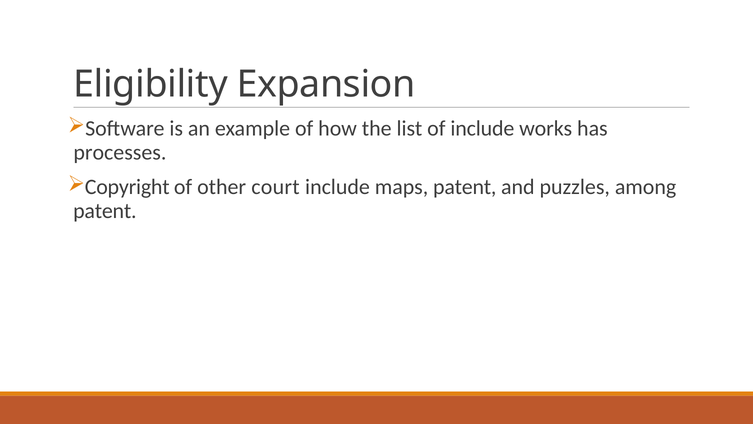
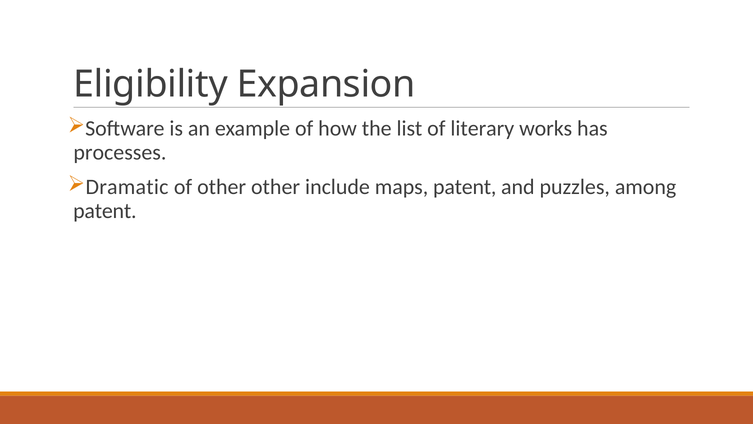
of include: include -> literary (482, 129)
Copyright: Copyright -> Dramatic (127, 187)
other court: court -> other (276, 187)
